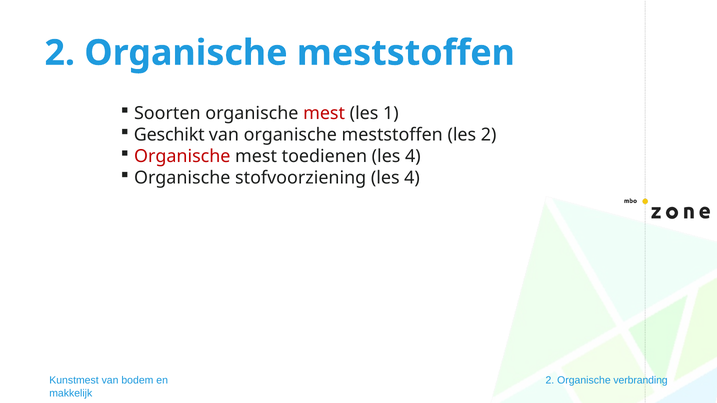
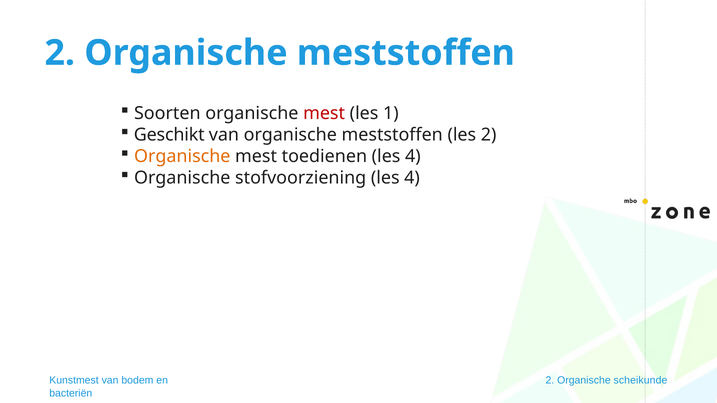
Organische colour: red -> orange (182, 157)
verbranding: verbranding -> scheikunde (640, 381)
makkelijk: makkelijk -> bacteriën (71, 393)
